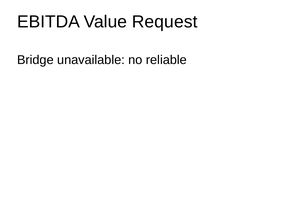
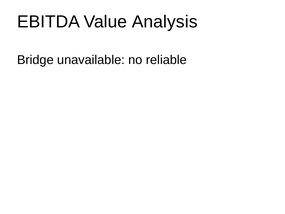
Request: Request -> Analysis (165, 22)
